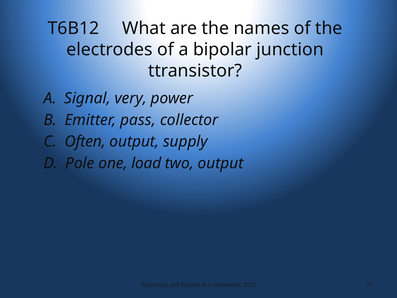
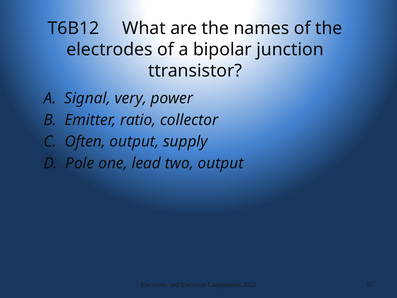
pass: pass -> ratio (138, 120)
load: load -> lead (146, 163)
